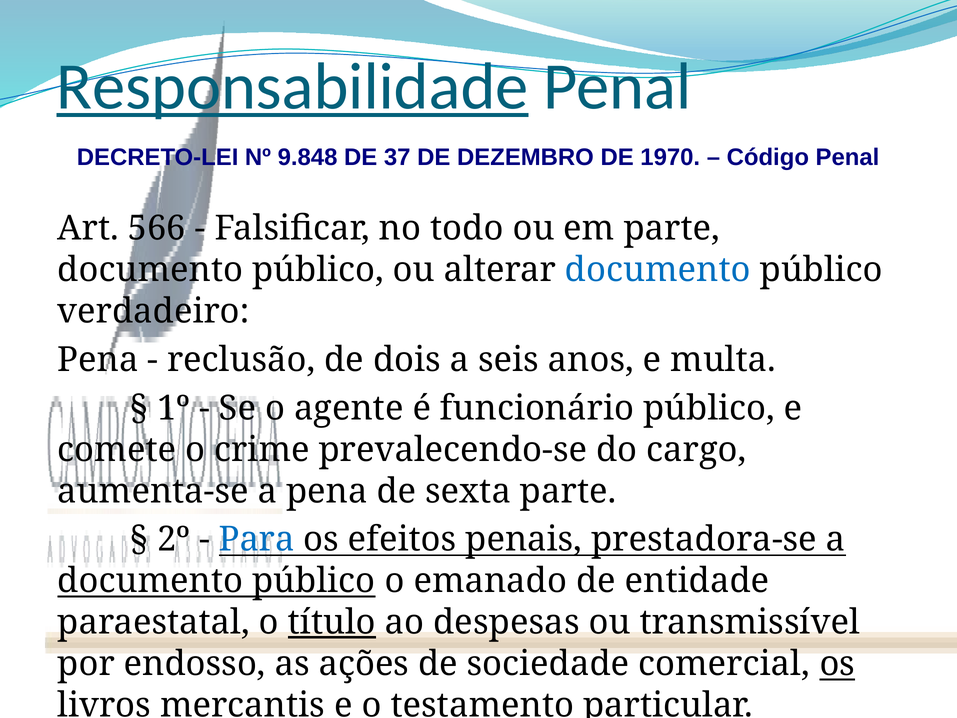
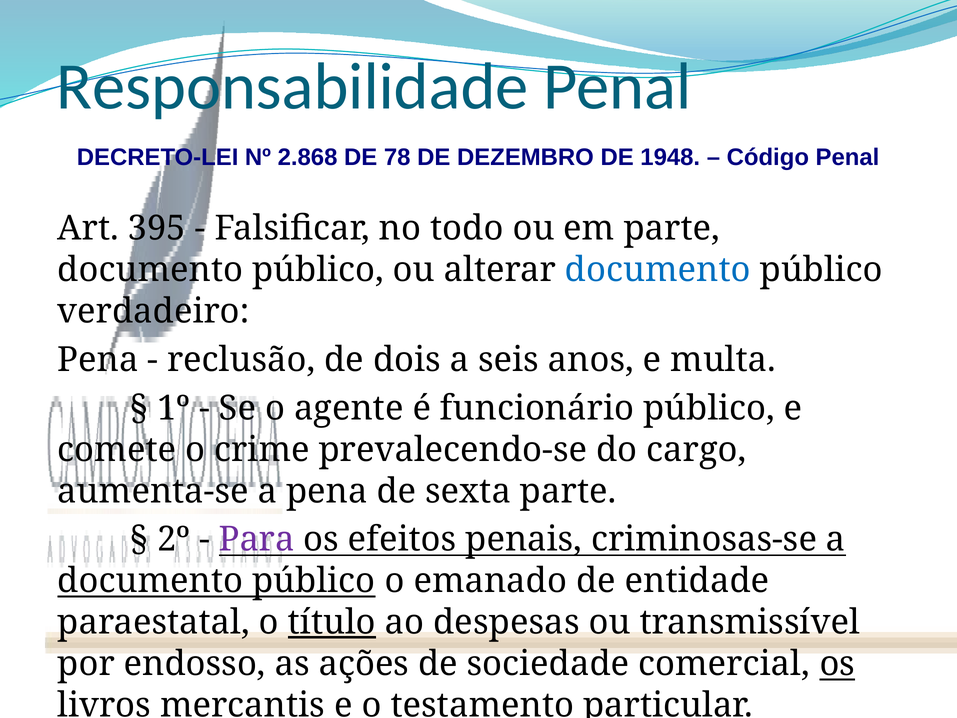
Responsabilidade underline: present -> none (292, 87)
9.848: 9.848 -> 2.868 (308, 157)
37: 37 -> 78 (397, 157)
1970: 1970 -> 1948 (670, 157)
566: 566 -> 395 (157, 228)
Para colour: blue -> purple (257, 539)
prestadora-se: prestadora-se -> criminosas-se (704, 539)
